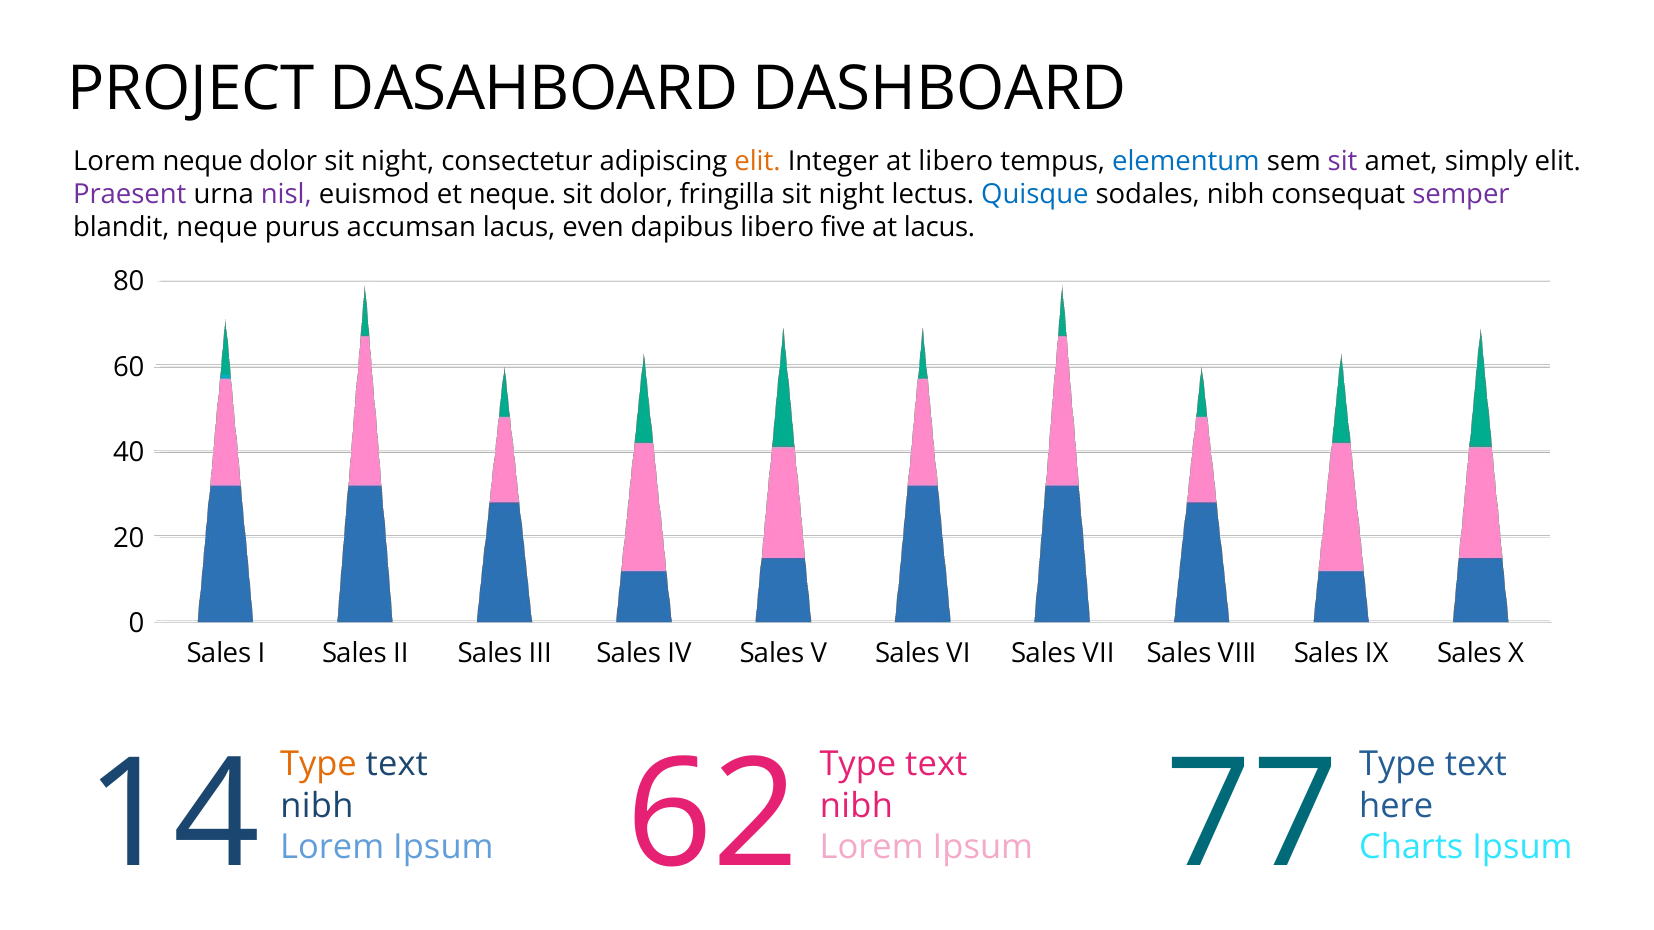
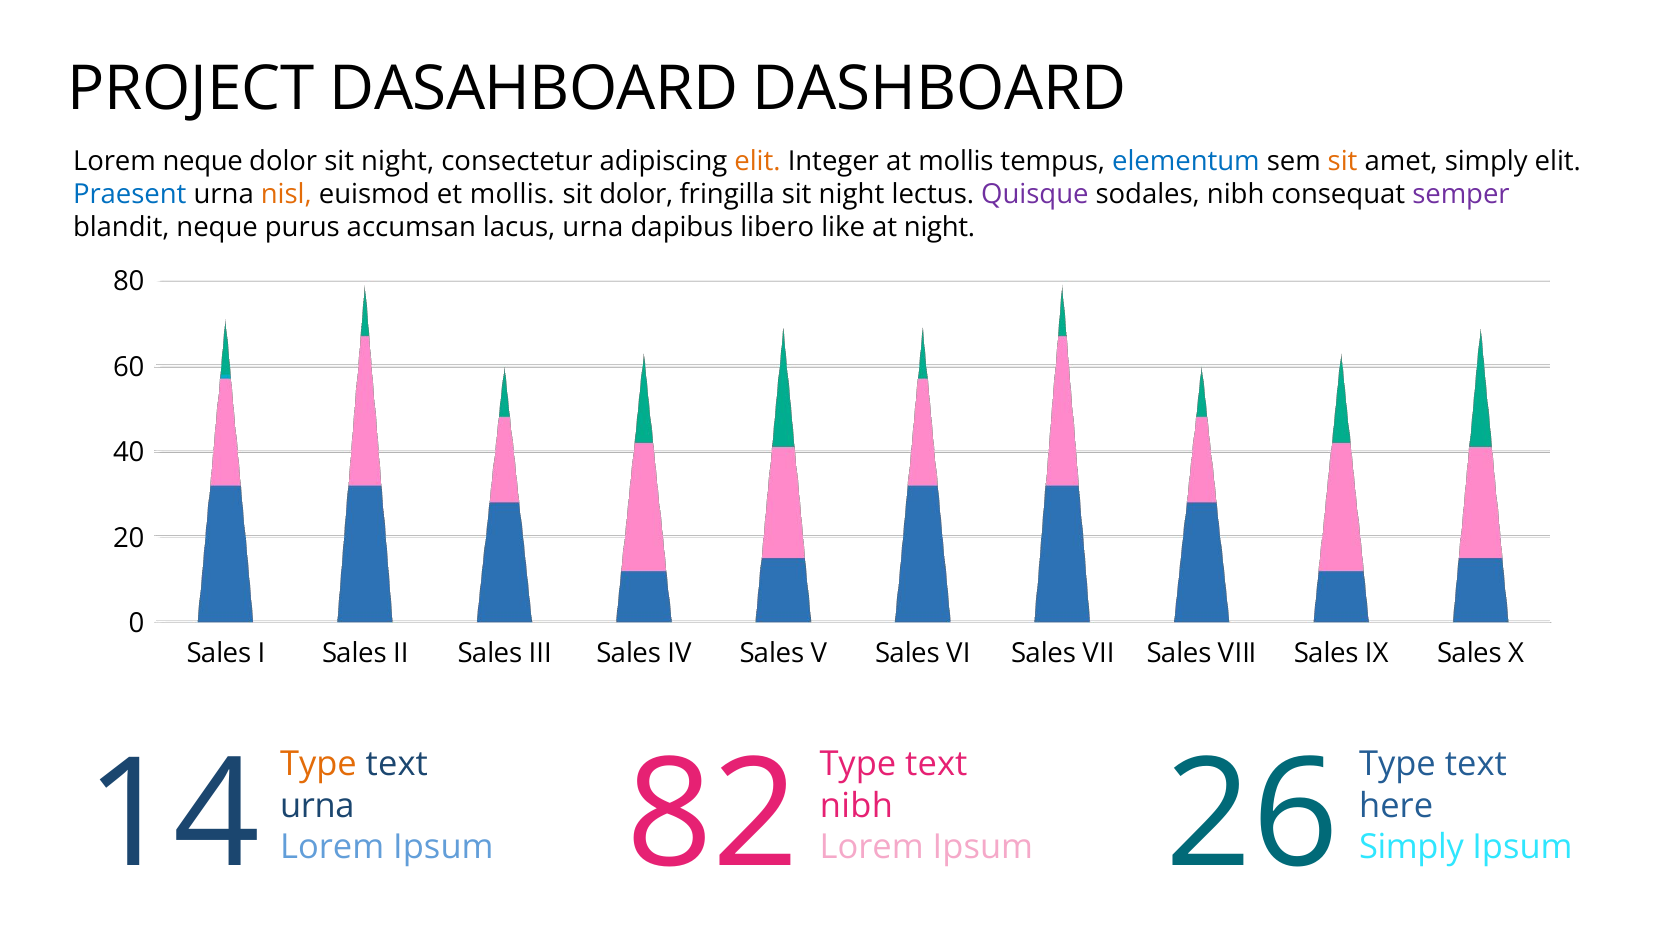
at libero: libero -> mollis (956, 161)
sit colour: purple -> orange (1343, 161)
Praesent colour: purple -> blue (130, 194)
nisl colour: purple -> orange (286, 194)
et neque: neque -> mollis (512, 194)
Quisque colour: blue -> purple (1035, 194)
lacus even: even -> urna (593, 228)
five: five -> like (843, 228)
at lacus: lacus -> night (940, 228)
nibh: nibh -> urna (317, 806)
62: 62 -> 82 (713, 816)
77: 77 -> 26 (1252, 816)
Charts: Charts -> Simply (1411, 848)
